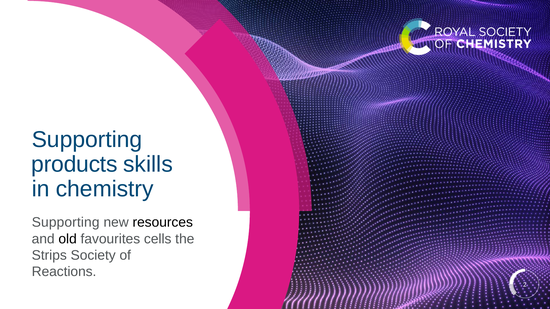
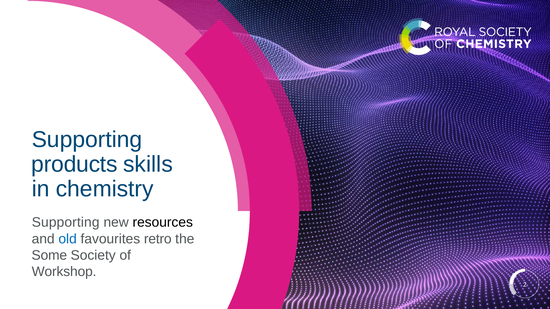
old colour: black -> blue (68, 239)
cells: cells -> retro (158, 239)
Strips: Strips -> Some (49, 256)
Reactions: Reactions -> Workshop (64, 272)
